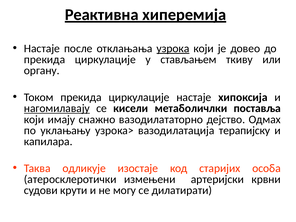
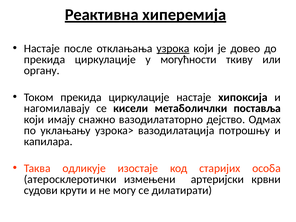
стављањем: стављањем -> могућности (188, 60)
нагомилавају underline: present -> none (57, 108)
терапијску: терапијску -> потрошњу (244, 130)
